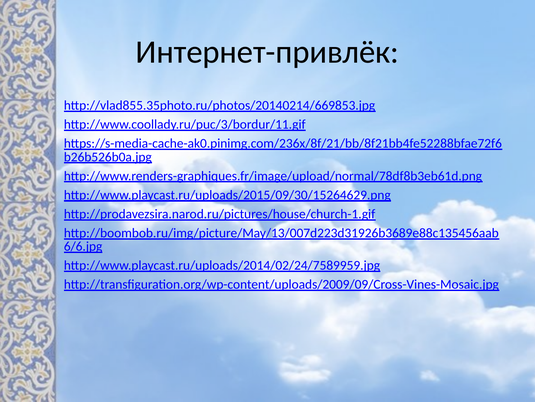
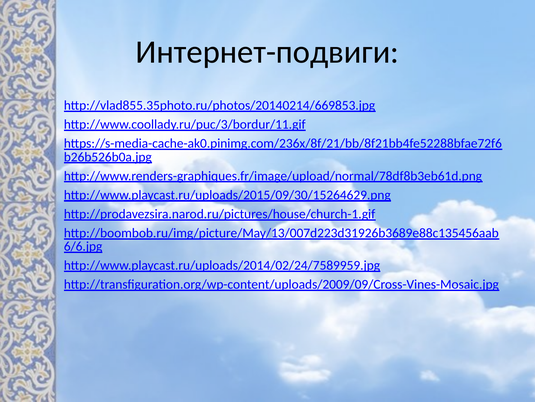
Интернет-привлёк: Интернет-привлёк -> Интернет-подвиги (267, 52)
